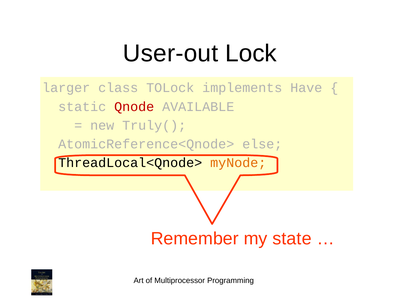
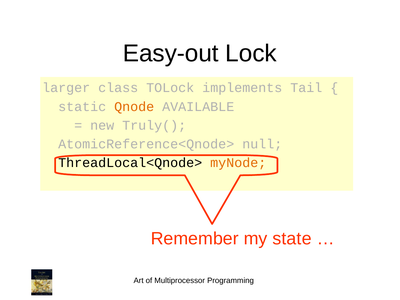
User-out: User-out -> Easy-out (171, 53)
Have: Have -> Tail (306, 88)
Qnode colour: red -> orange (134, 107)
else: else -> null (262, 144)
